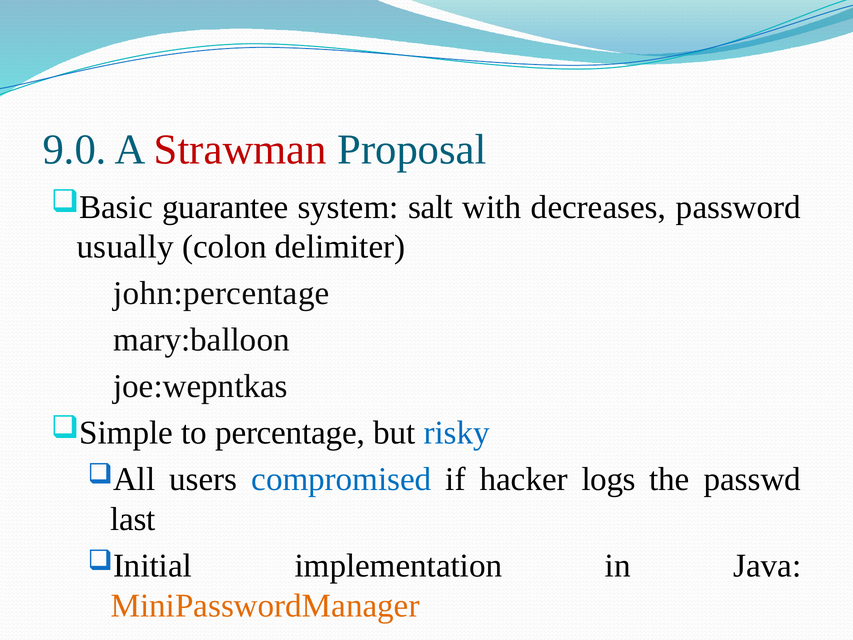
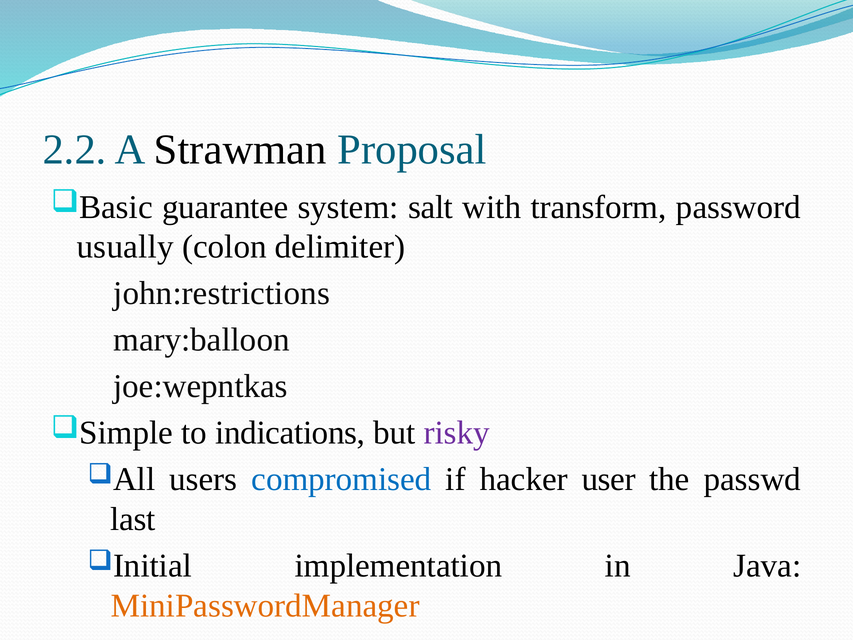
9.0: 9.0 -> 2.2 (75, 150)
Strawman colour: red -> black (240, 150)
decreases: decreases -> transform (599, 207)
john:percentage: john:percentage -> john:restrictions (222, 293)
percentage: percentage -> indications (290, 433)
risky colour: blue -> purple (457, 433)
logs: logs -> user (609, 479)
